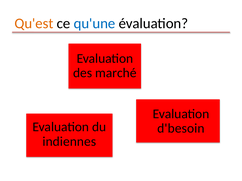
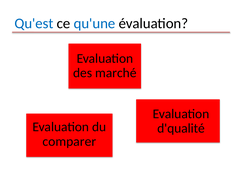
Qu'est colour: orange -> blue (34, 23)
d'besoin: d'besoin -> d'qualité (181, 129)
indiennes: indiennes -> comparer (69, 142)
